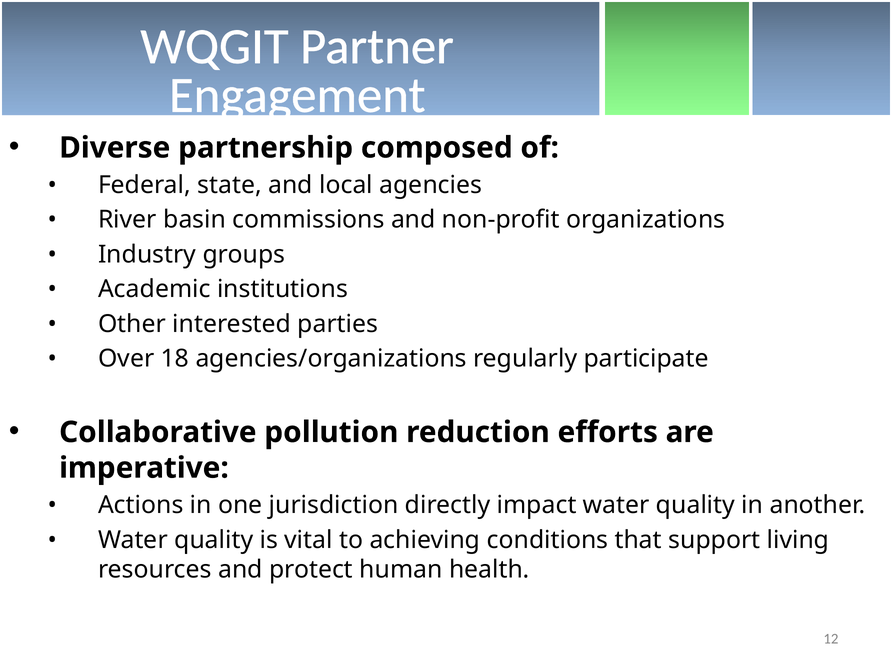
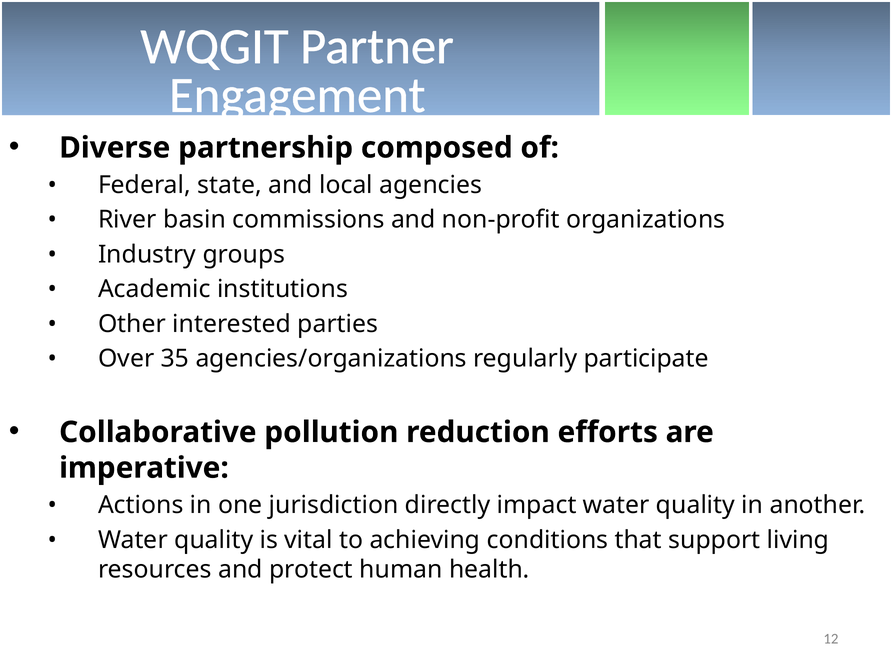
18: 18 -> 35 (175, 359)
